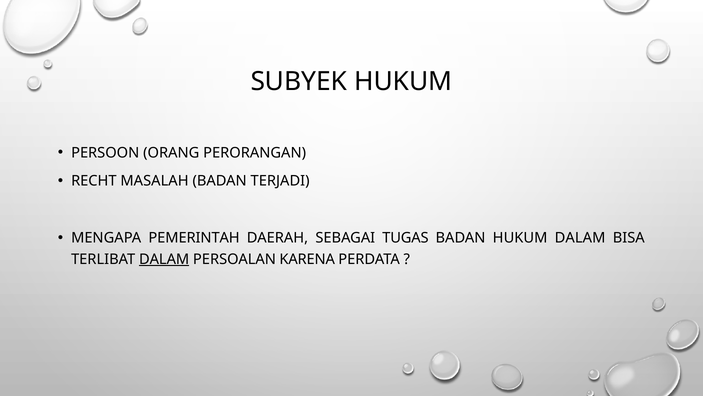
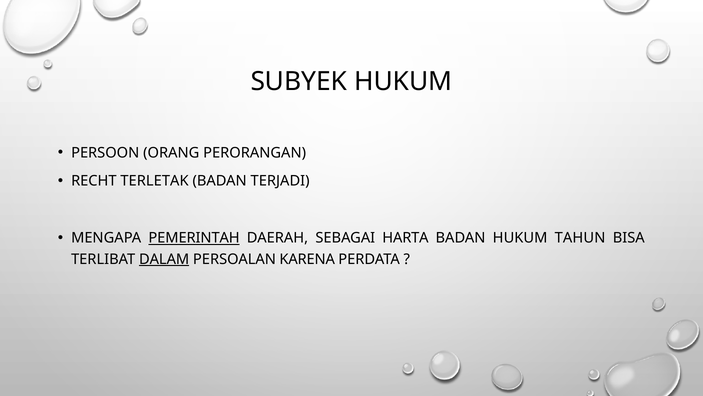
MASALAH: MASALAH -> TERLETAK (155, 181)
PEMERINTAH underline: none -> present (194, 238)
TUGAS: TUGAS -> HARTA (405, 238)
HUKUM DALAM: DALAM -> TAHUN (580, 238)
